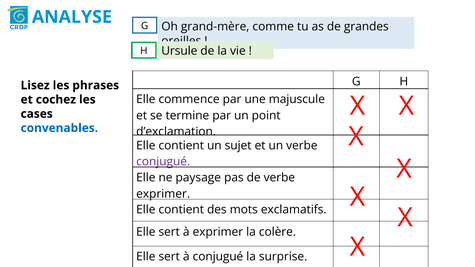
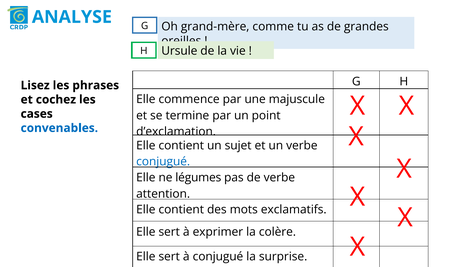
conjugué colour: purple -> blue (163, 162)
paysage: paysage -> légumes (198, 178)
exprimer: exprimer -> attention (163, 194)
